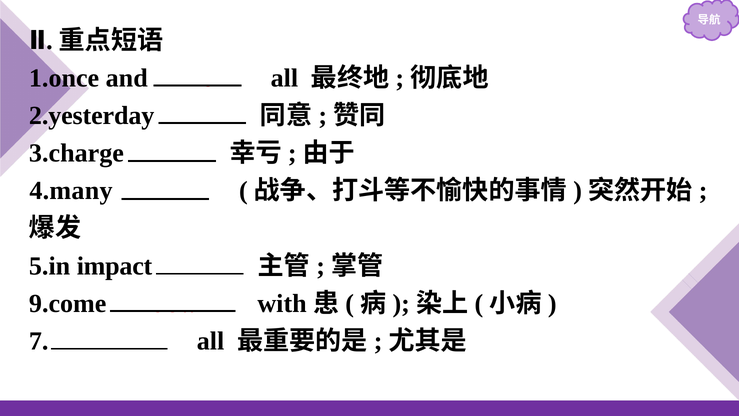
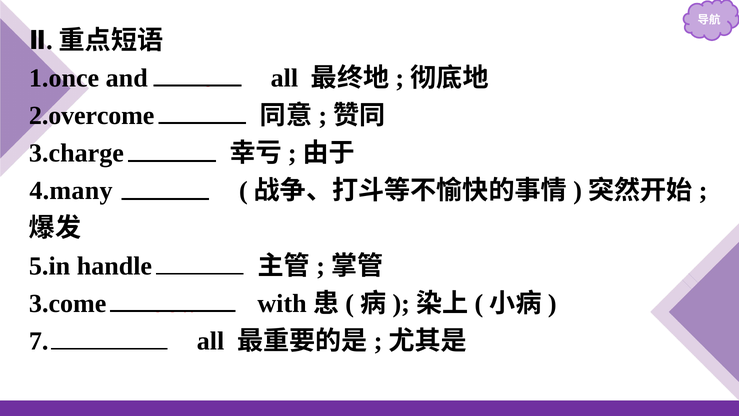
2.yesterday: 2.yesterday -> 2.overcome (92, 116)
impact: impact -> handle (114, 266)
9.come: 9.come -> 3.come (68, 303)
